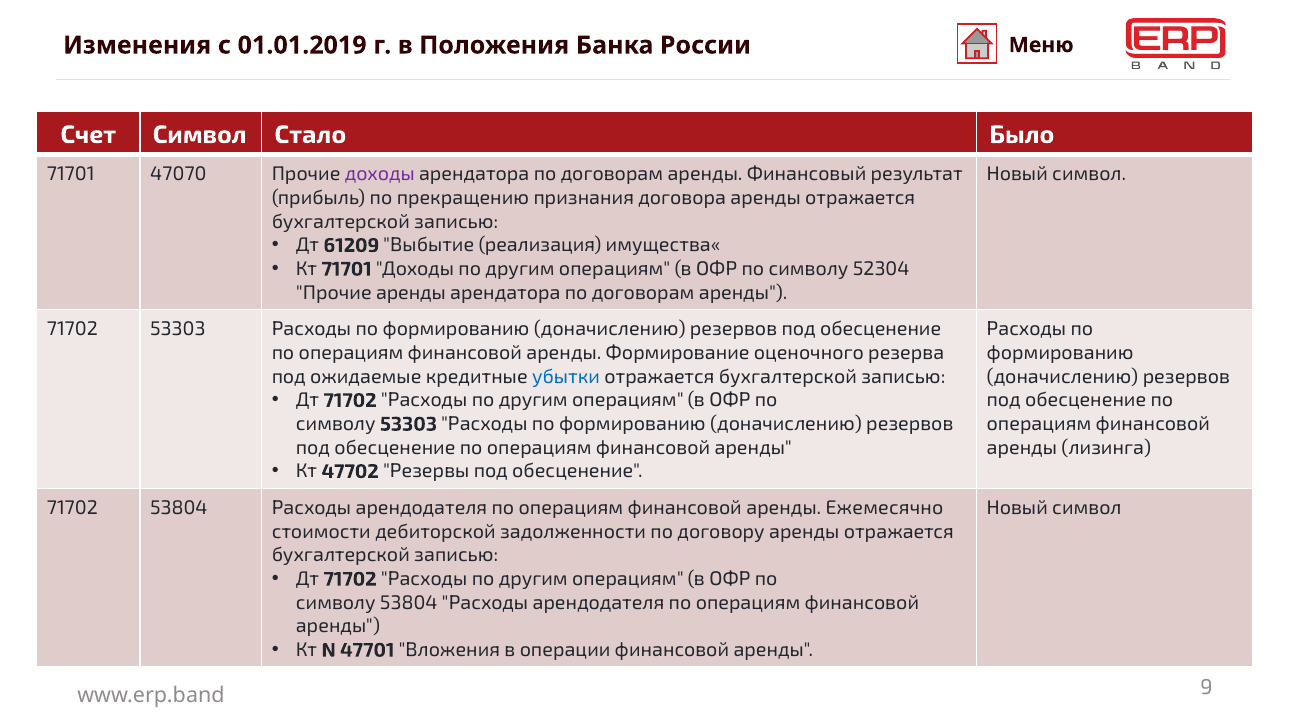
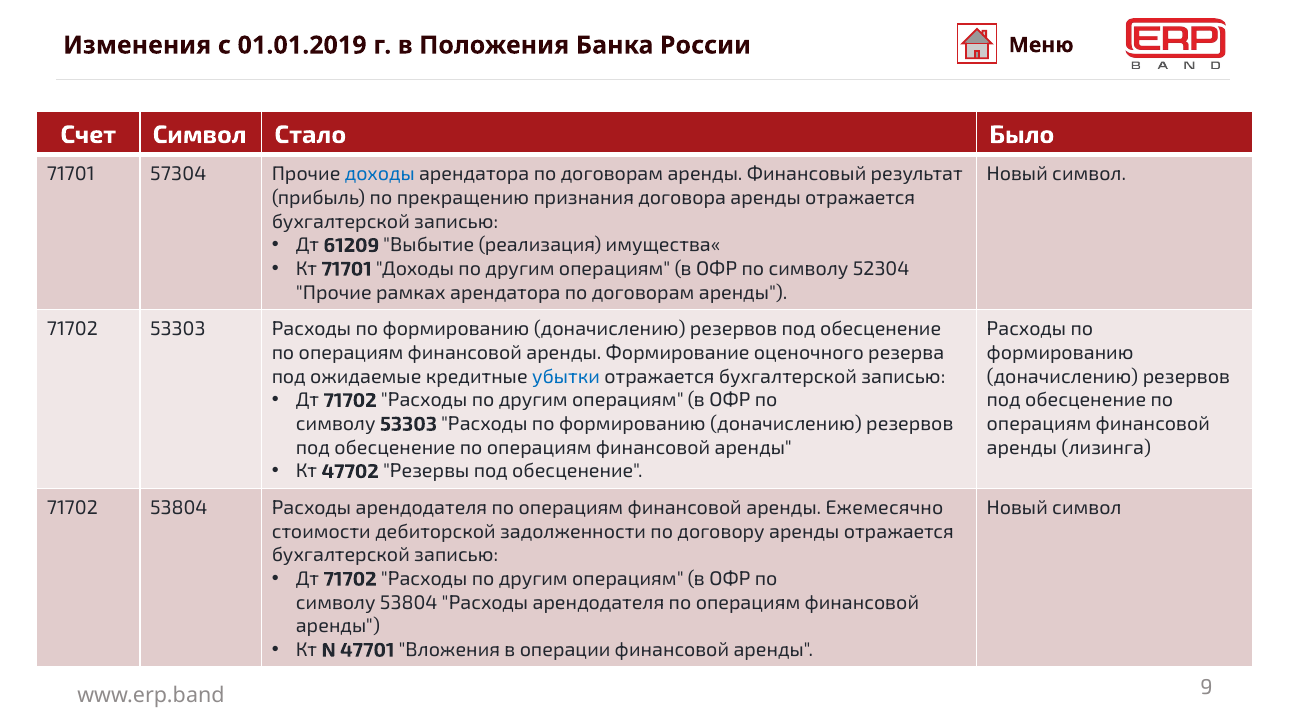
47070: 47070 -> 57304 (178, 174)
доходы colour: purple -> blue (380, 174)
Прочие аренды: аренды -> рамках (411, 293)
